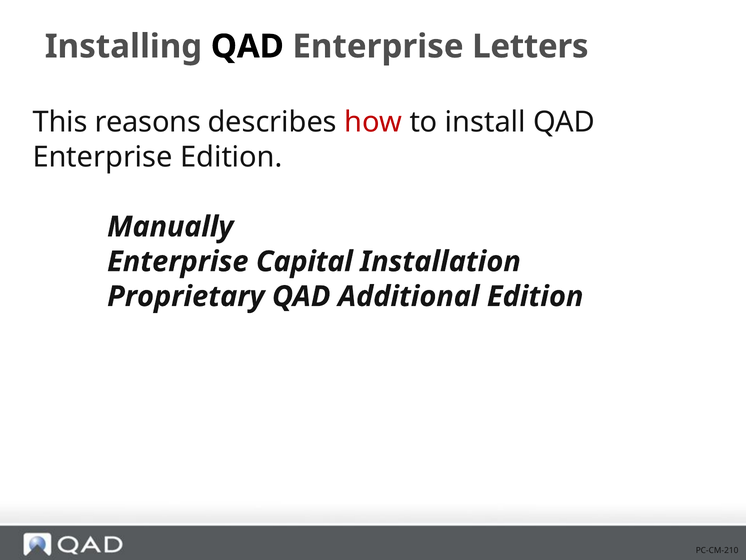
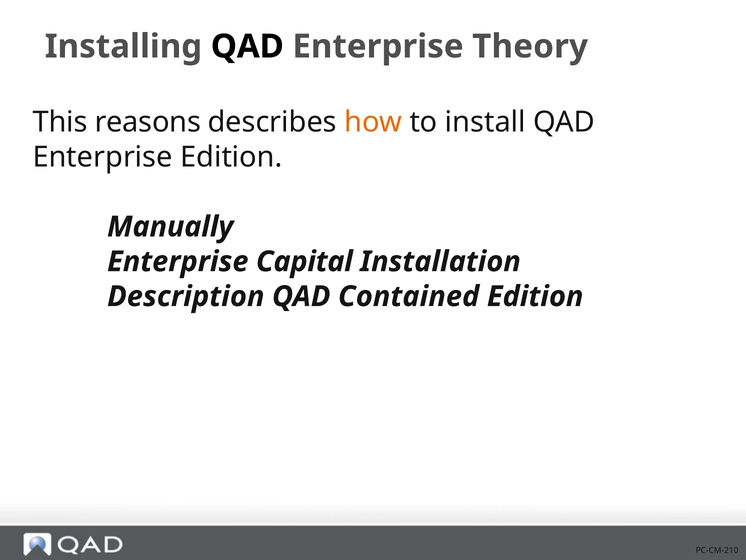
Letters: Letters -> Theory (530, 46)
how colour: red -> orange (373, 122)
Proprietary: Proprietary -> Description (186, 296)
Additional: Additional -> Contained (409, 296)
